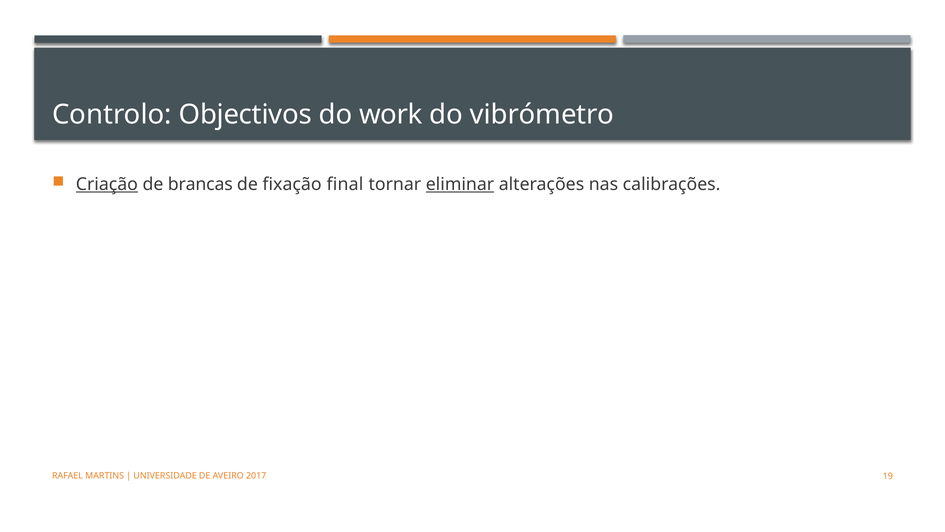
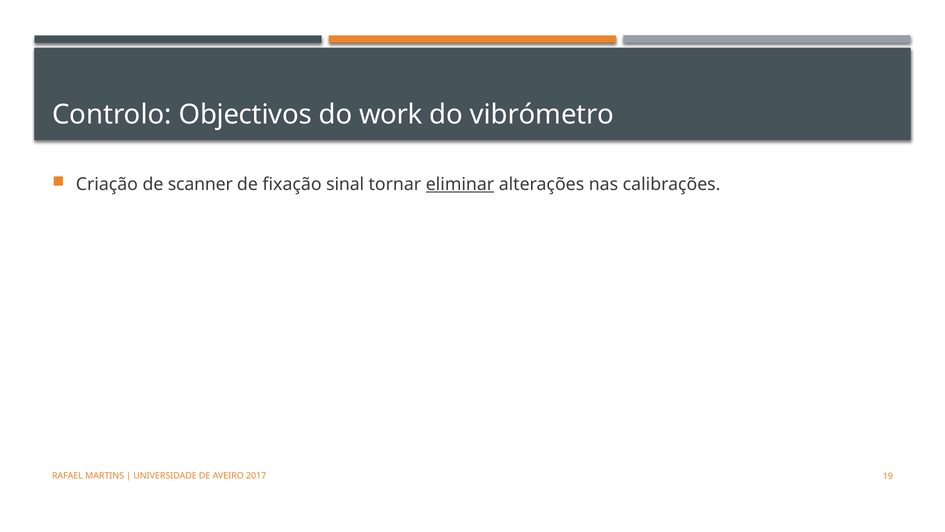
Criação underline: present -> none (107, 184)
brancas: brancas -> scanner (200, 184)
final: final -> sinal (345, 184)
